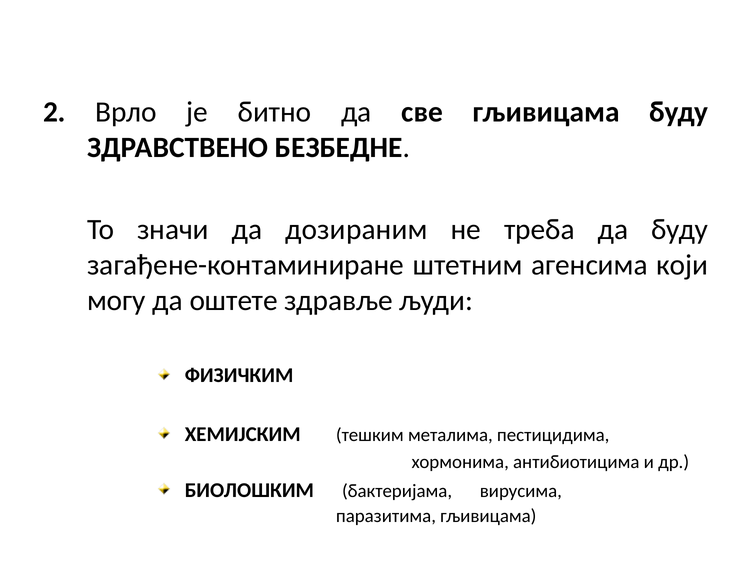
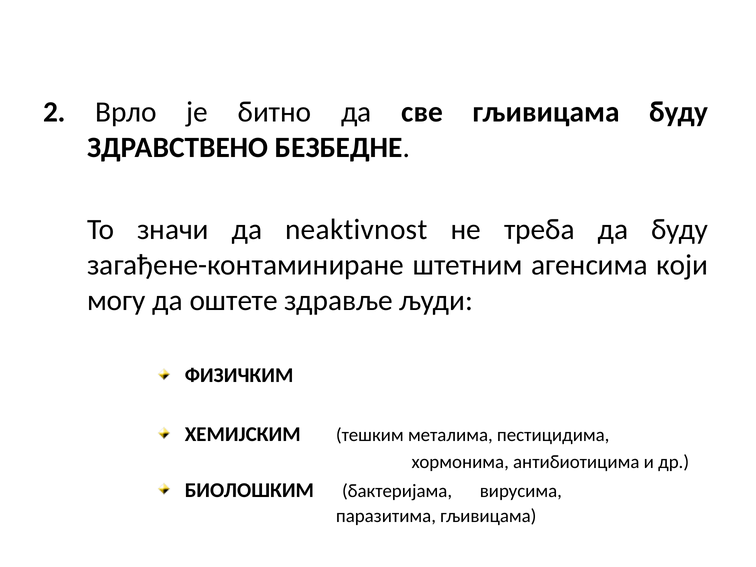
дозираним: дозираним -> neaktivnost (356, 230)
